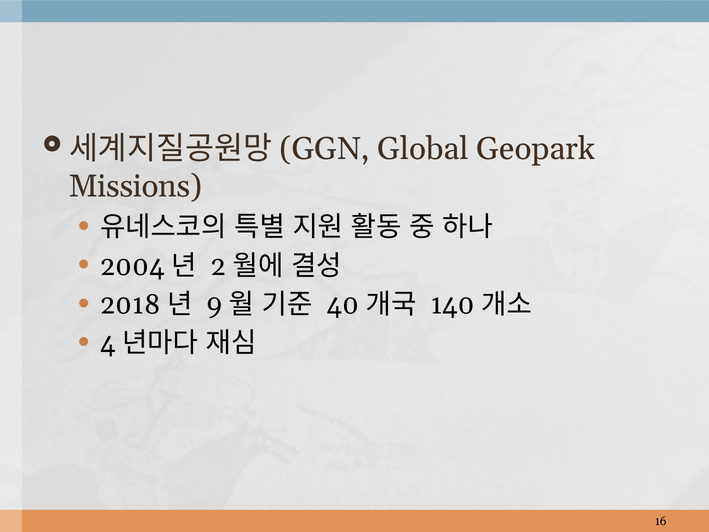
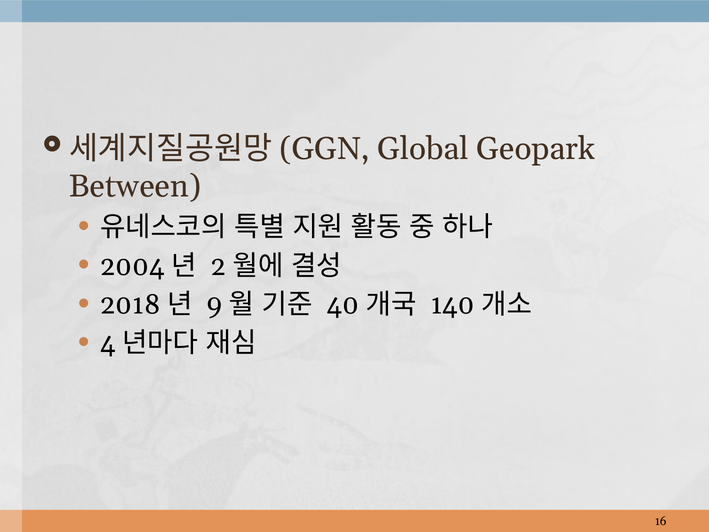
Missions: Missions -> Between (135, 187)
